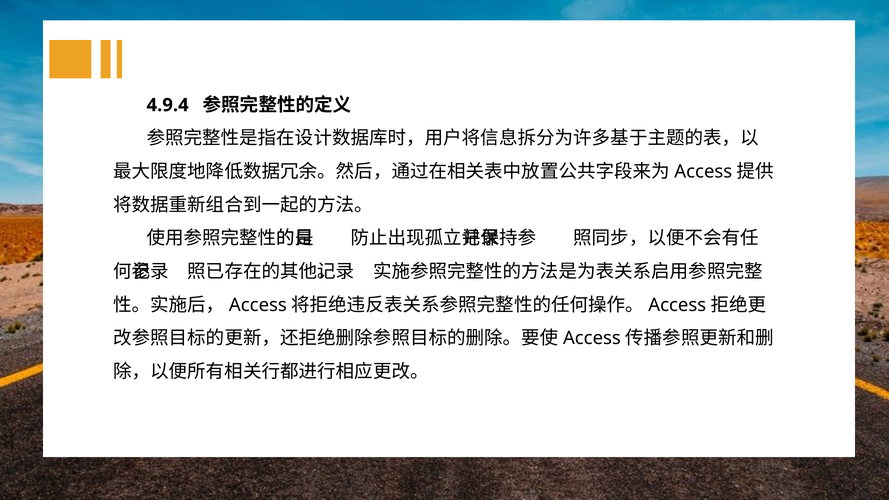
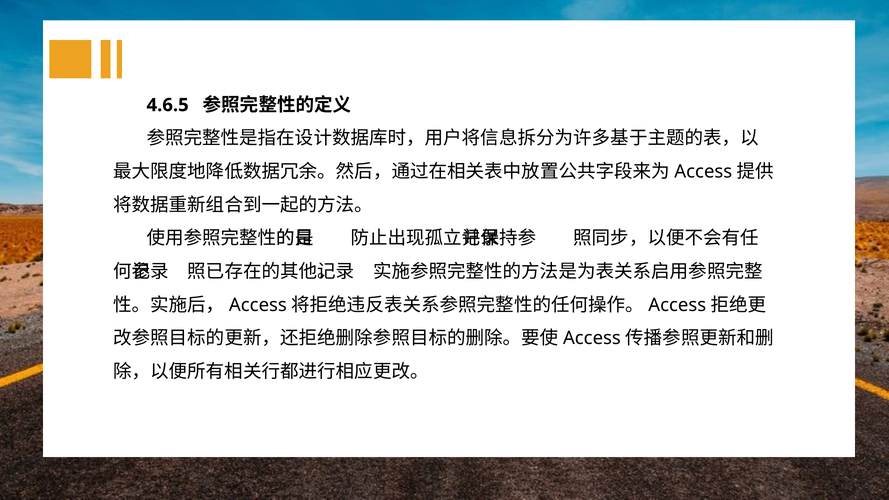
4.9.4: 4.9.4 -> 4.6.5 (168, 105)
